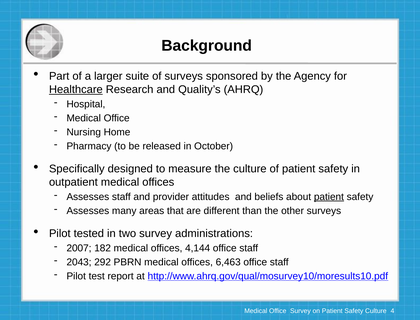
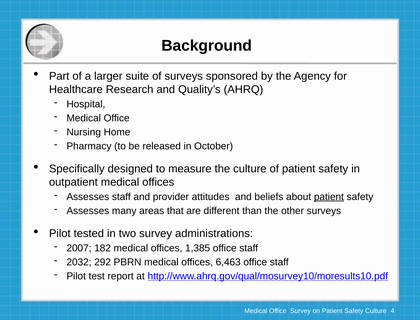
Healthcare underline: present -> none (76, 89)
4,144: 4,144 -> 1,385 (198, 248)
2043: 2043 -> 2032 (79, 262)
